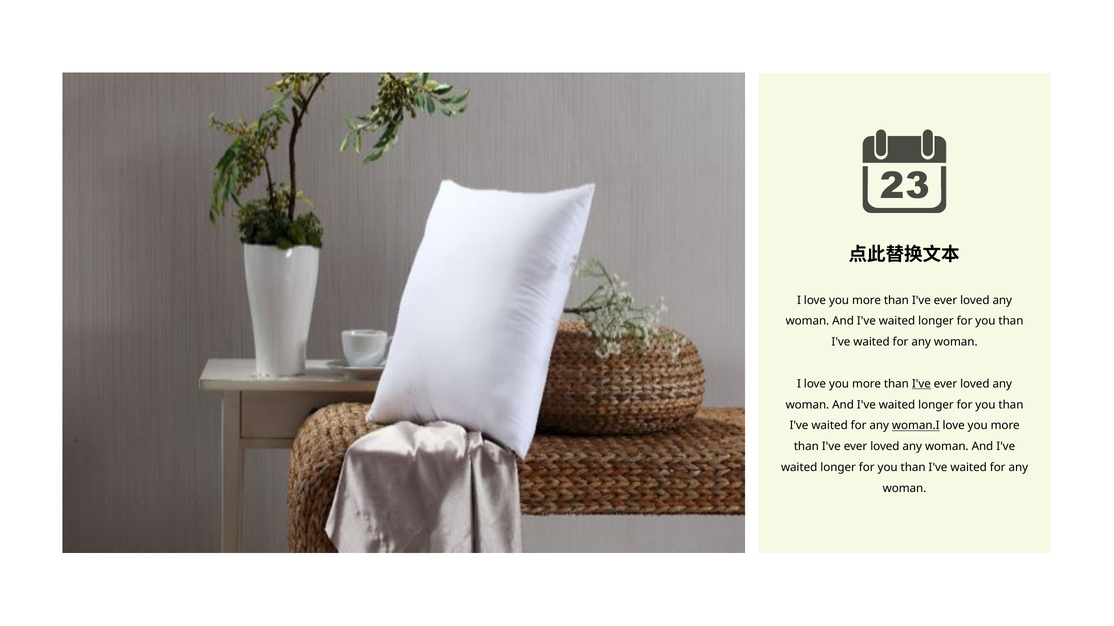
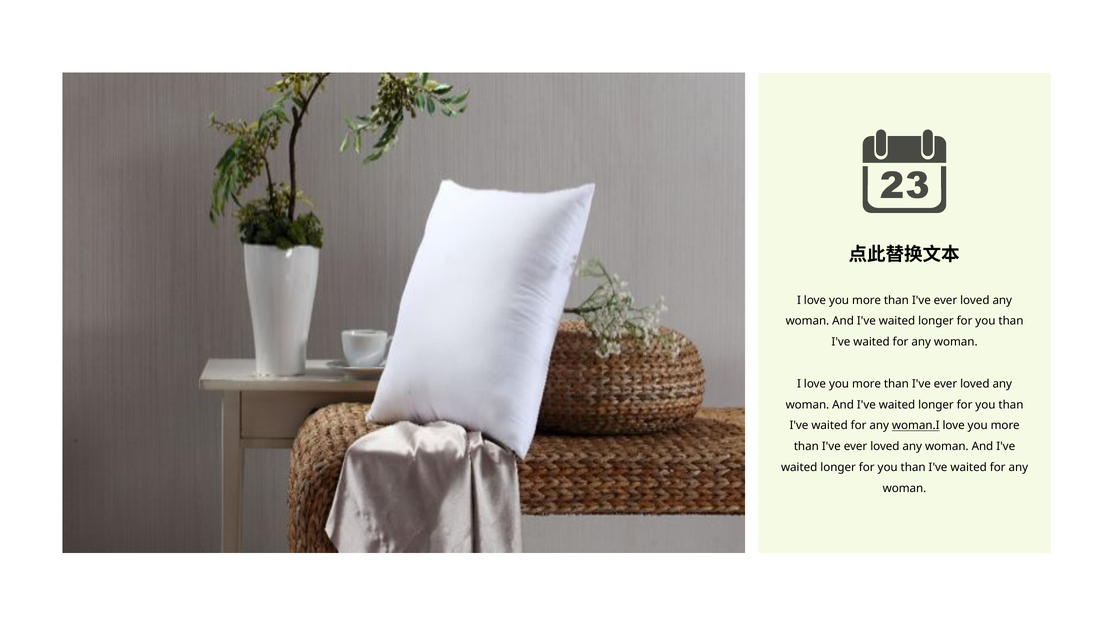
I've underline: present -> none (921, 384)
